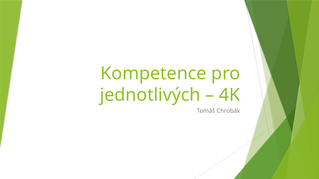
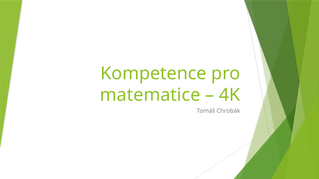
jednotlivých: jednotlivých -> matematice (150, 95)
